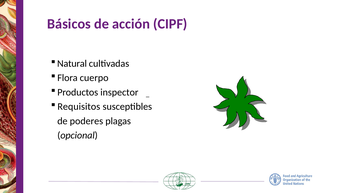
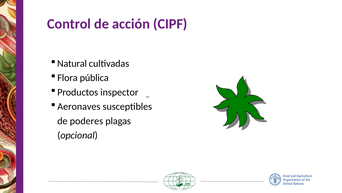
Básicos: Básicos -> Control (69, 24)
cuerpo: cuerpo -> pública (94, 78)
Requisitos: Requisitos -> Aeronaves (79, 106)
